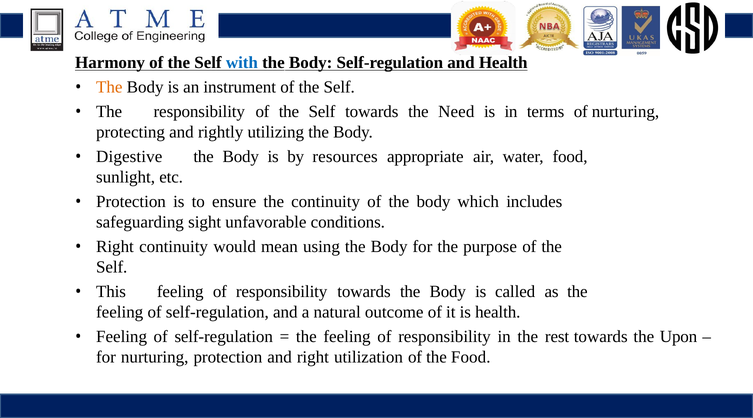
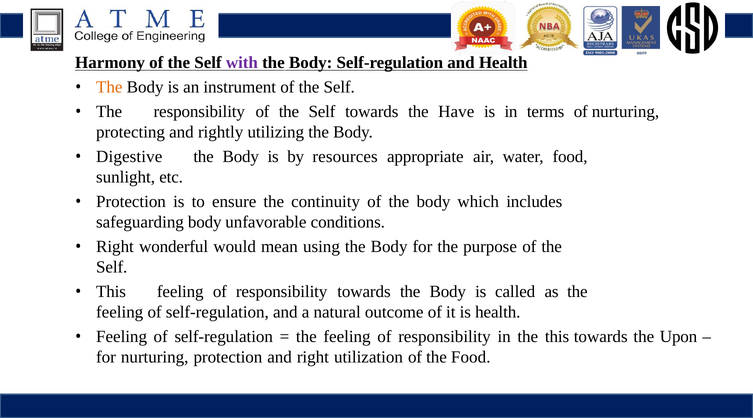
with colour: blue -> purple (242, 63)
Need: Need -> Have (456, 112)
safeguarding sight: sight -> body (205, 222)
Right continuity: continuity -> wonderful (174, 247)
the rest: rest -> this (557, 337)
